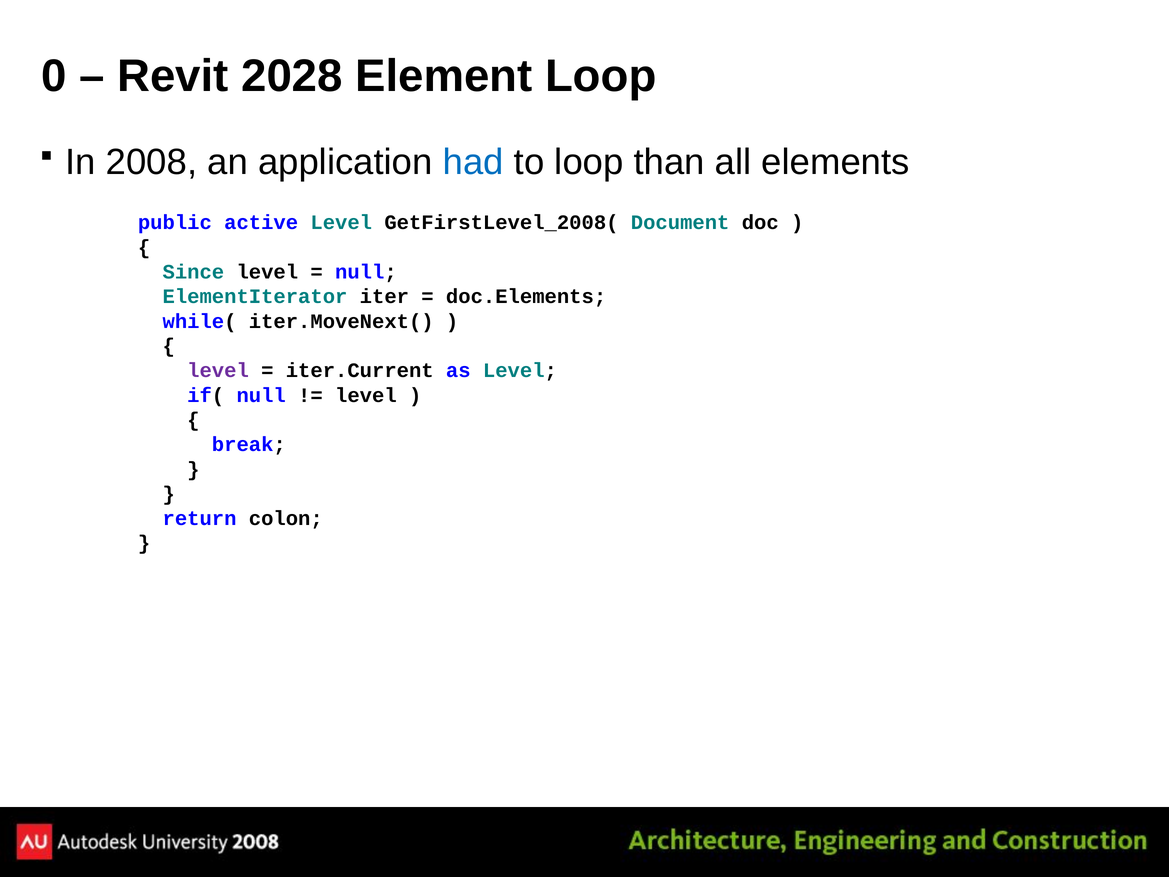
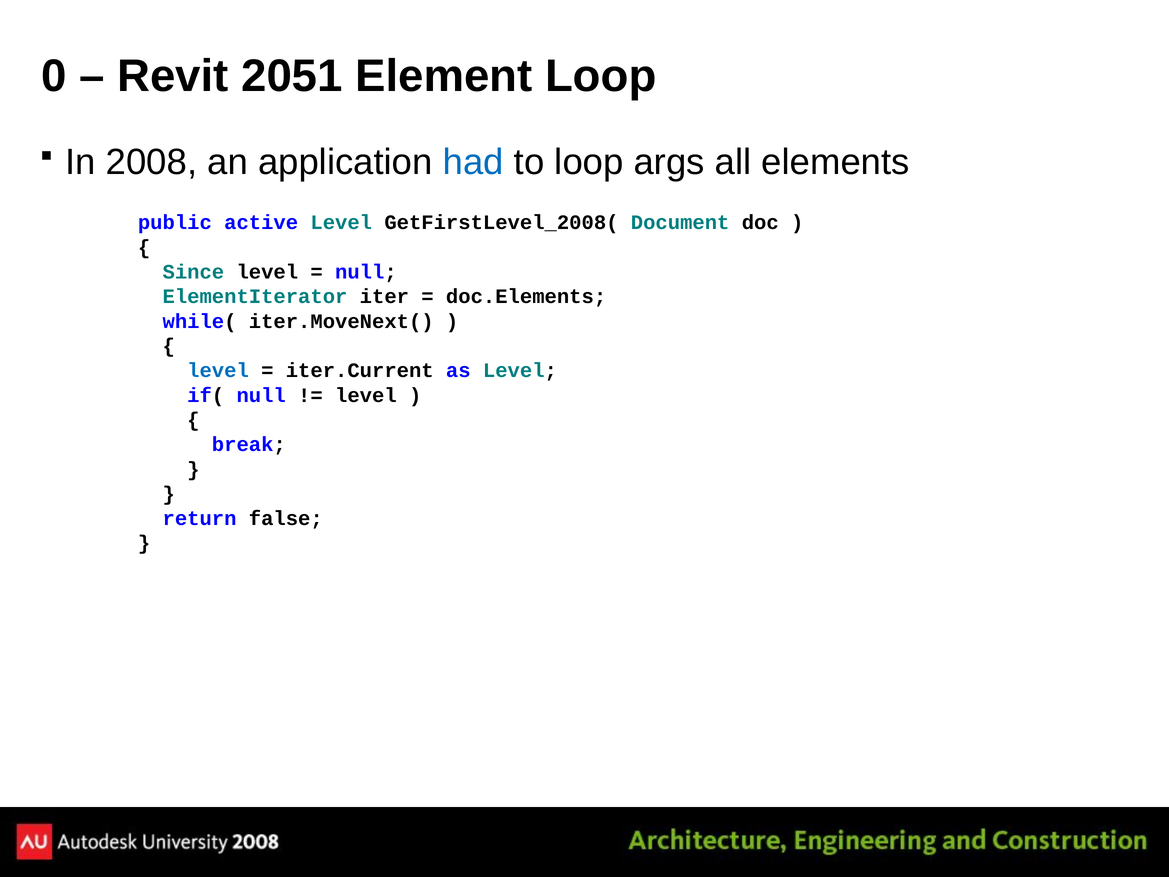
2028: 2028 -> 2051 (292, 76)
than: than -> args (669, 162)
level colour: purple -> blue (218, 370)
colon: colon -> false (286, 518)
